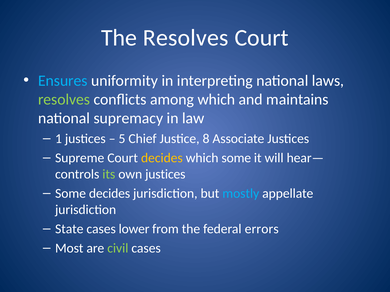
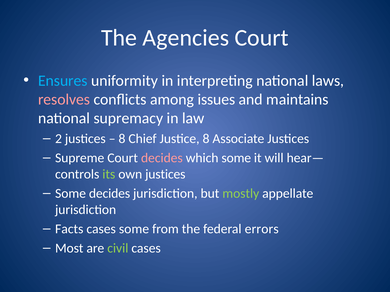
The Resolves: Resolves -> Agencies (186, 38)
resolves colour: light green -> pink (64, 100)
among which: which -> issues (216, 100)
1: 1 -> 2 (59, 139)
5: 5 -> 8 (122, 139)
decides colour: yellow -> pink (162, 158)
mostly colour: light blue -> light green (241, 194)
State: State -> Facts (69, 229)
cases lower: lower -> some (134, 229)
